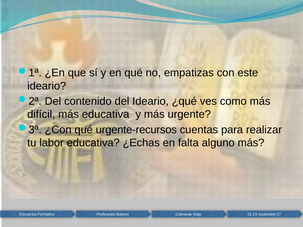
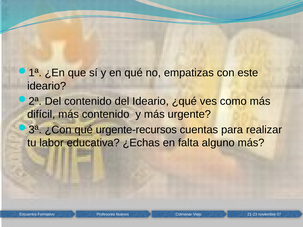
más educativa: educativa -> contenido (106, 115)
